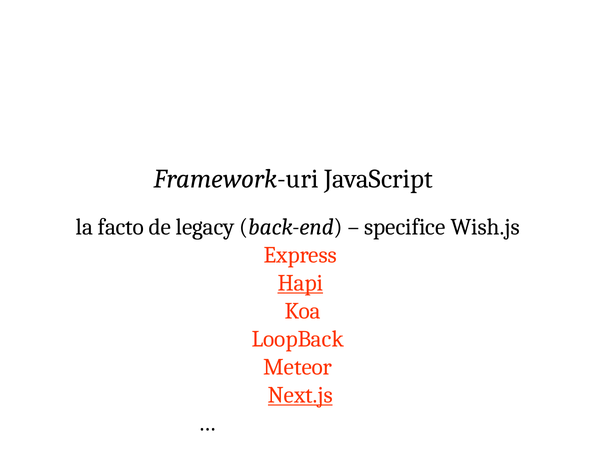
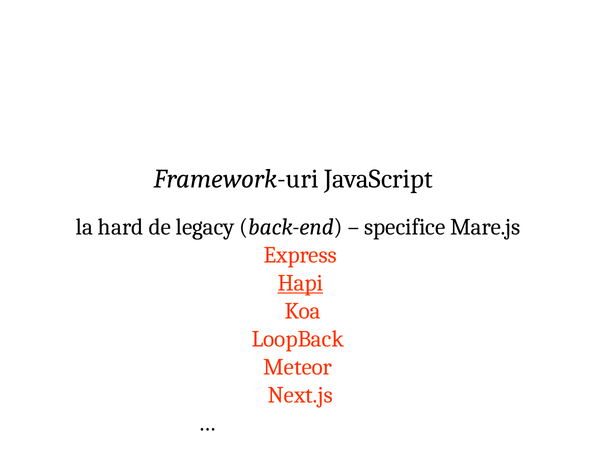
facto: facto -> hard (121, 227)
Wish.js: Wish.js -> Mare.js (485, 227)
Next.js underline: present -> none (300, 395)
